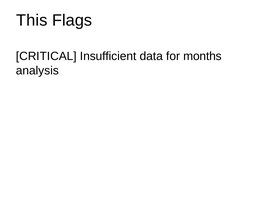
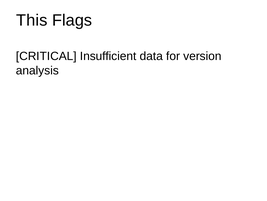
months: months -> version (202, 56)
